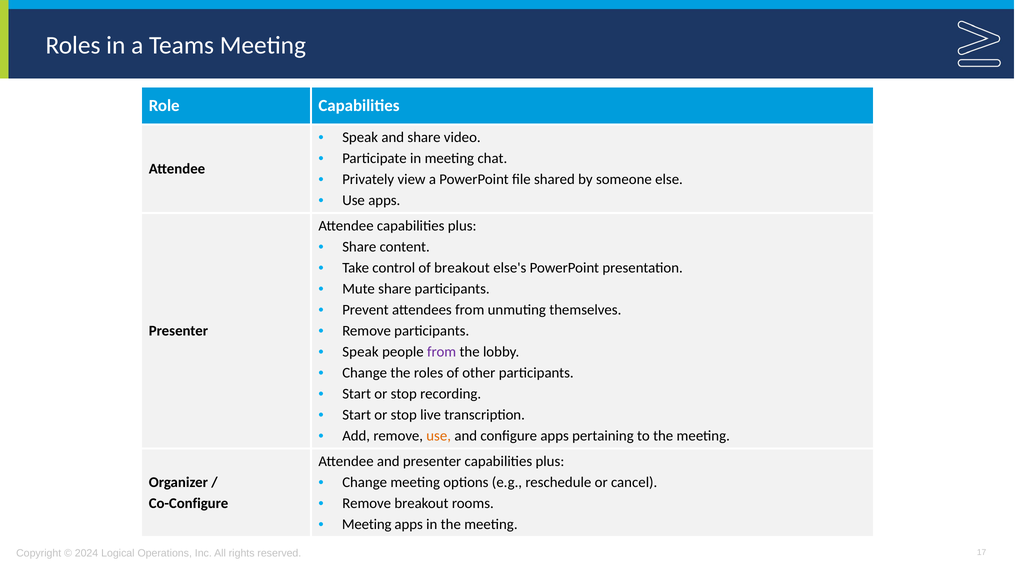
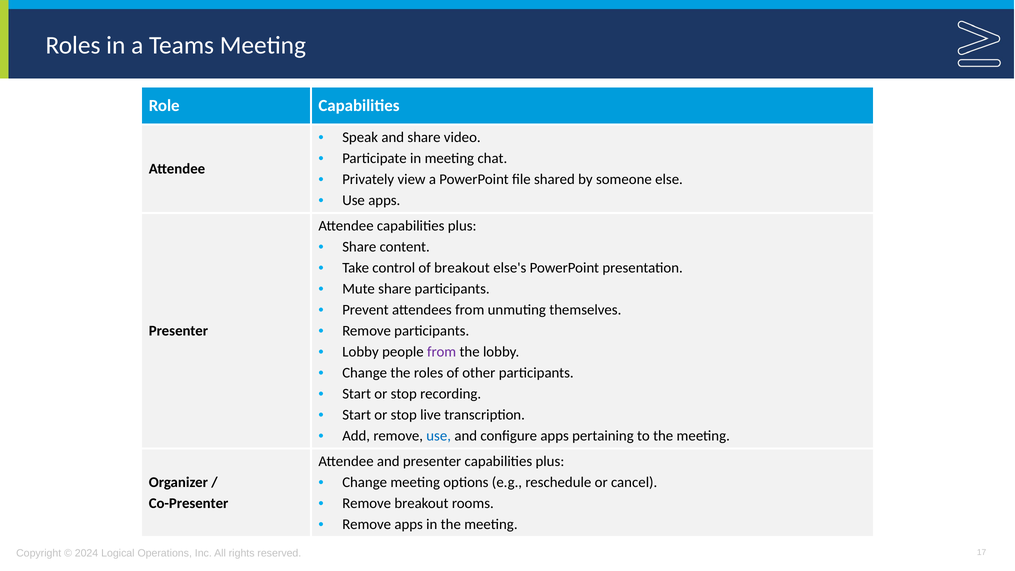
Speak: Speak -> Lobby (360, 352)
use colour: orange -> blue (439, 436)
Co-Configure: Co-Configure -> Co-Presenter (189, 503)
Meeting: Meeting -> Remove (367, 524)
